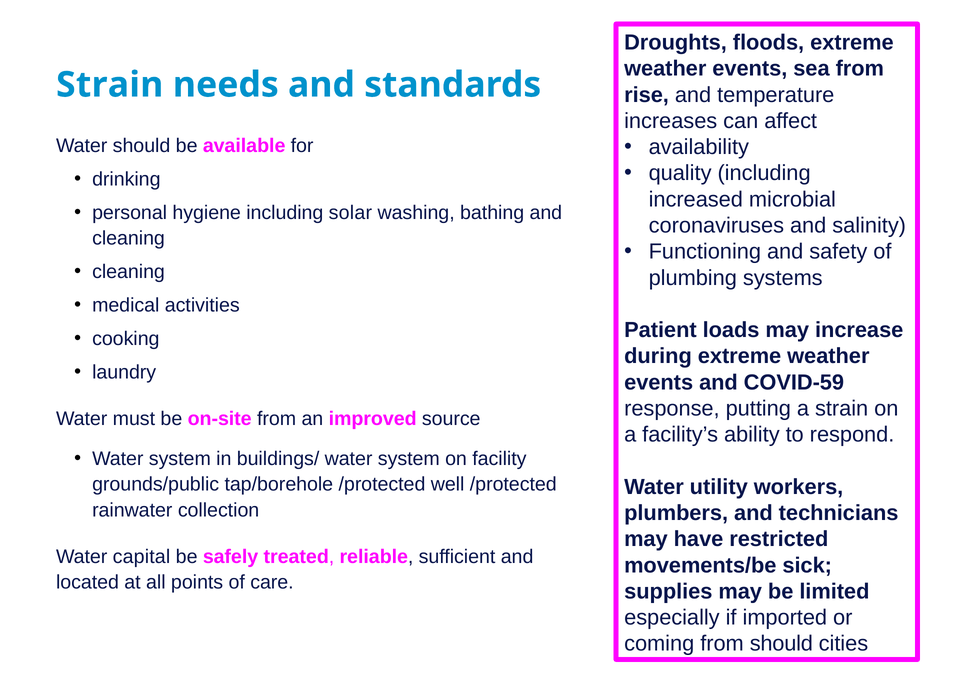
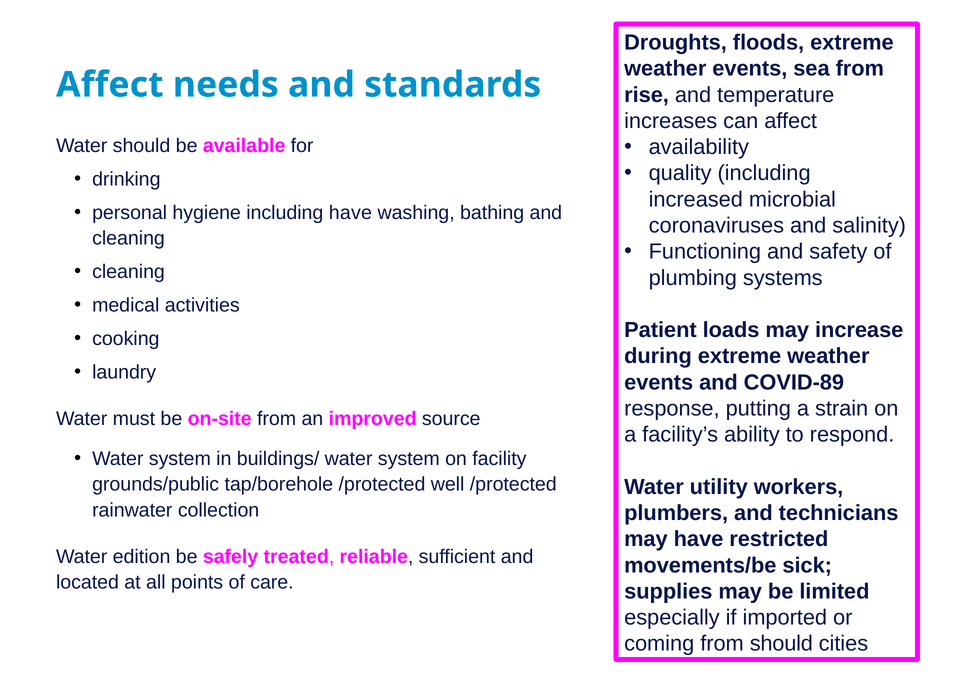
Strain: Strain -> Affect (110, 85)
including solar: solar -> have (350, 212)
COVID-59: COVID-59 -> COVID-89 (794, 382)
capital: capital -> edition (142, 556)
